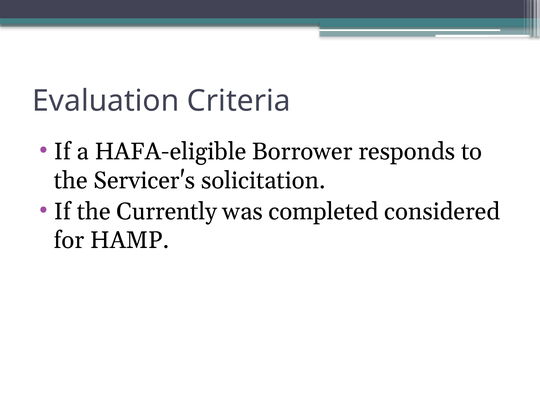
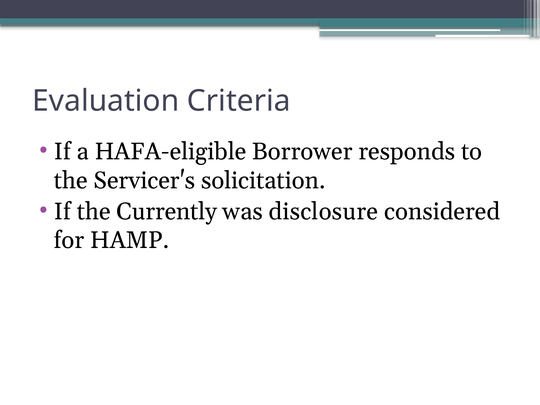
completed: completed -> disclosure (323, 212)
